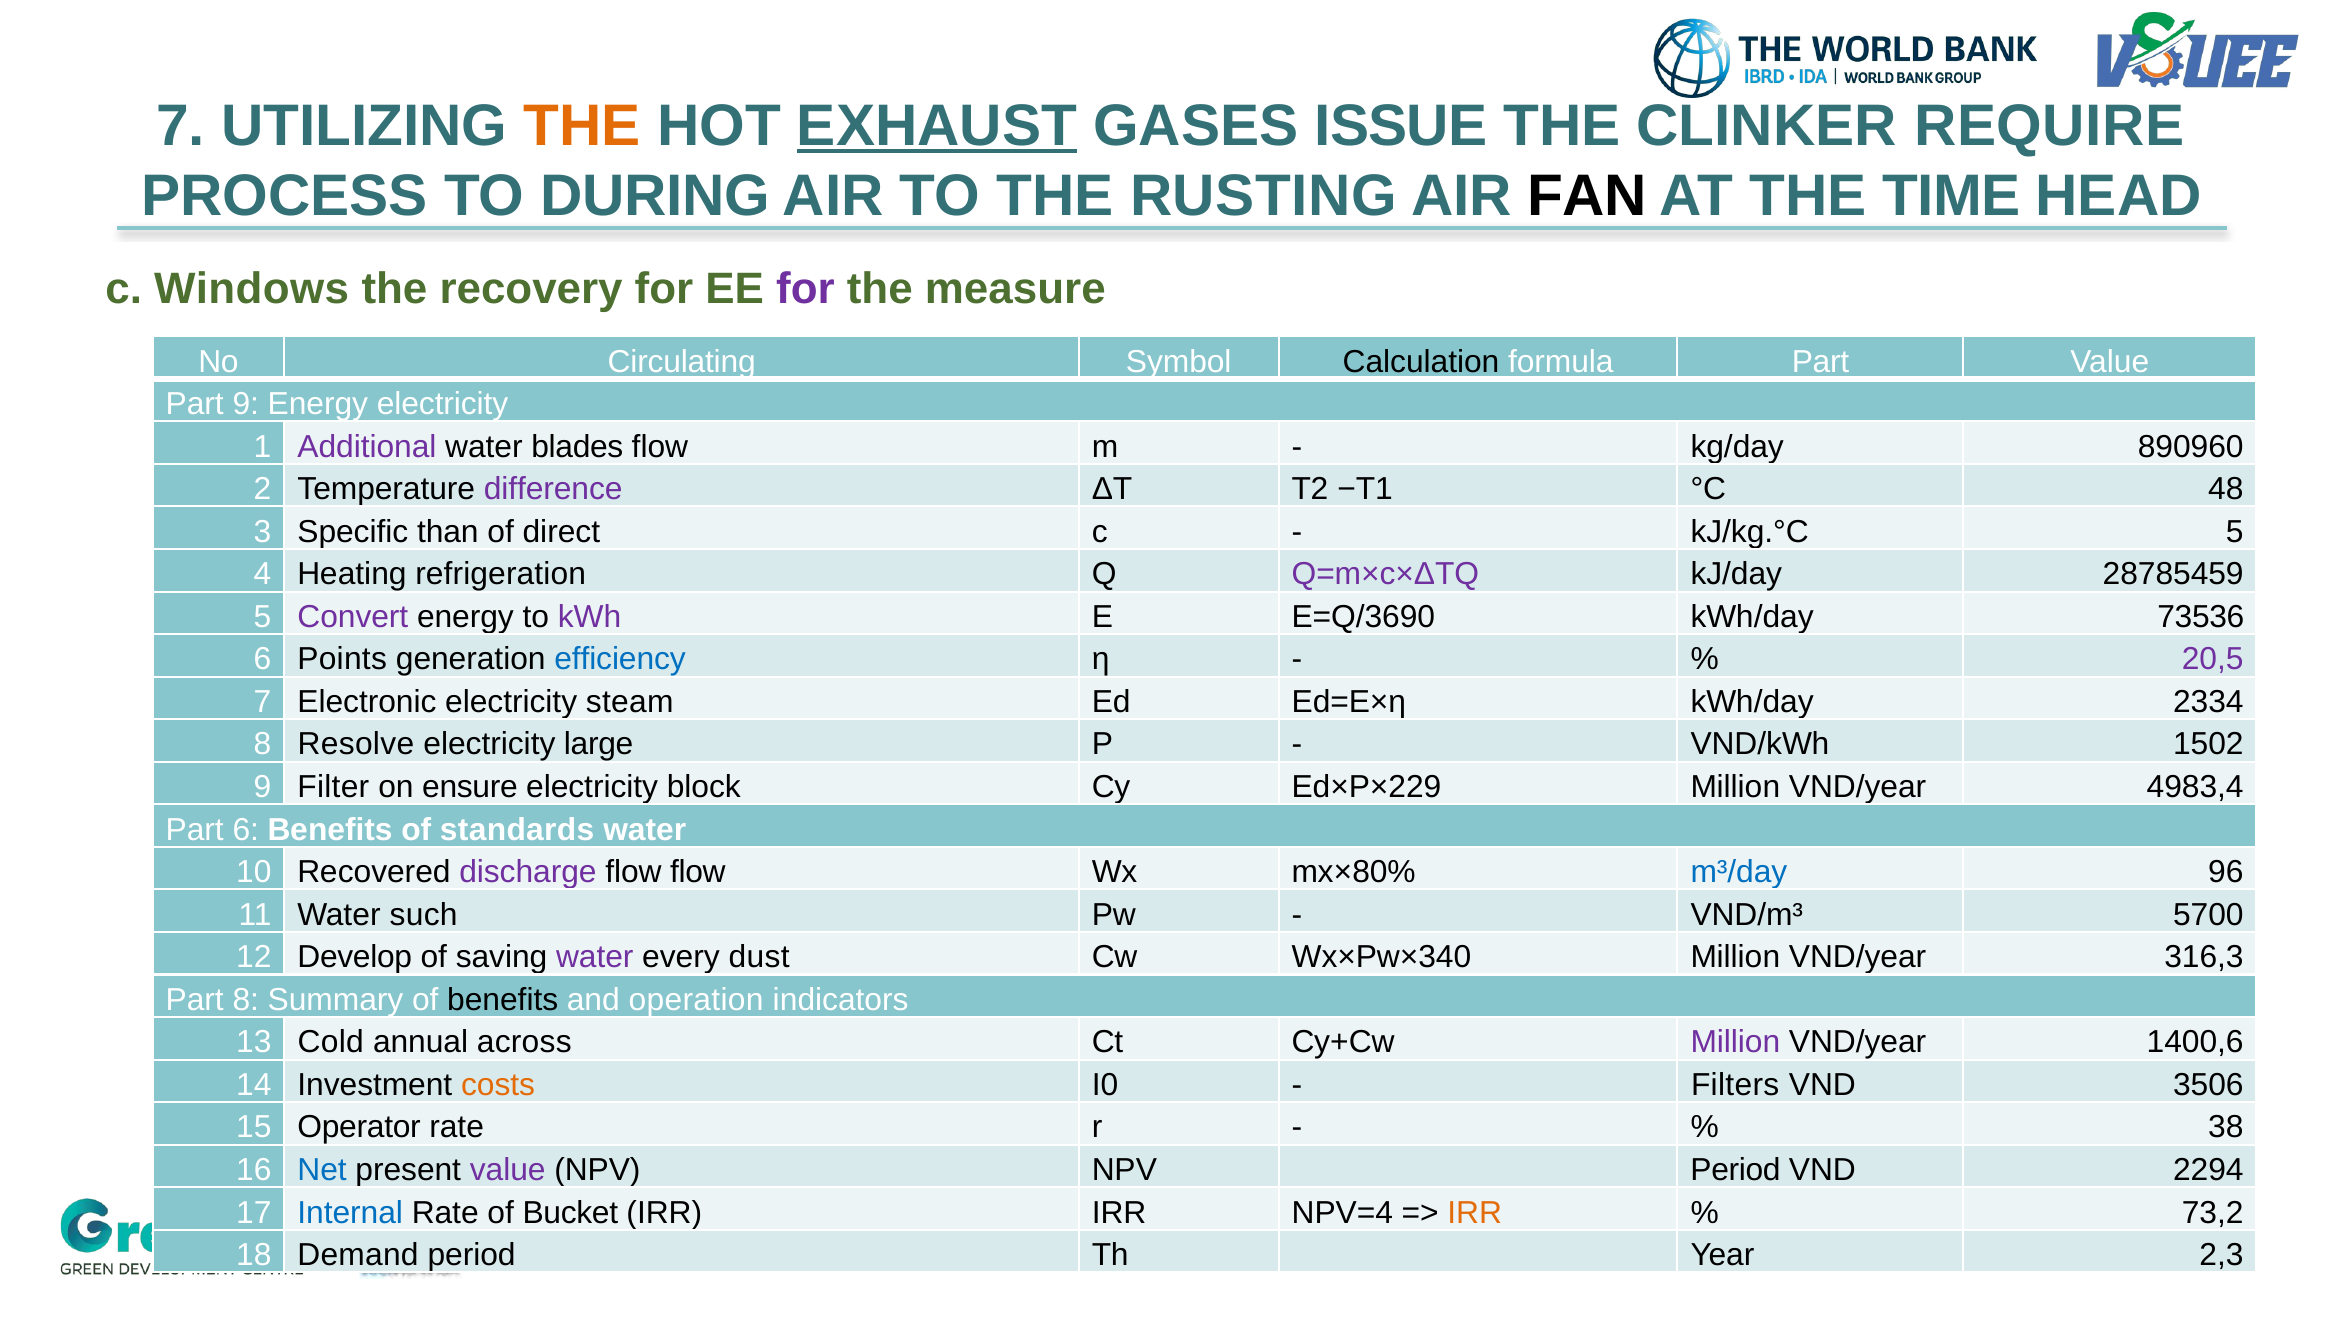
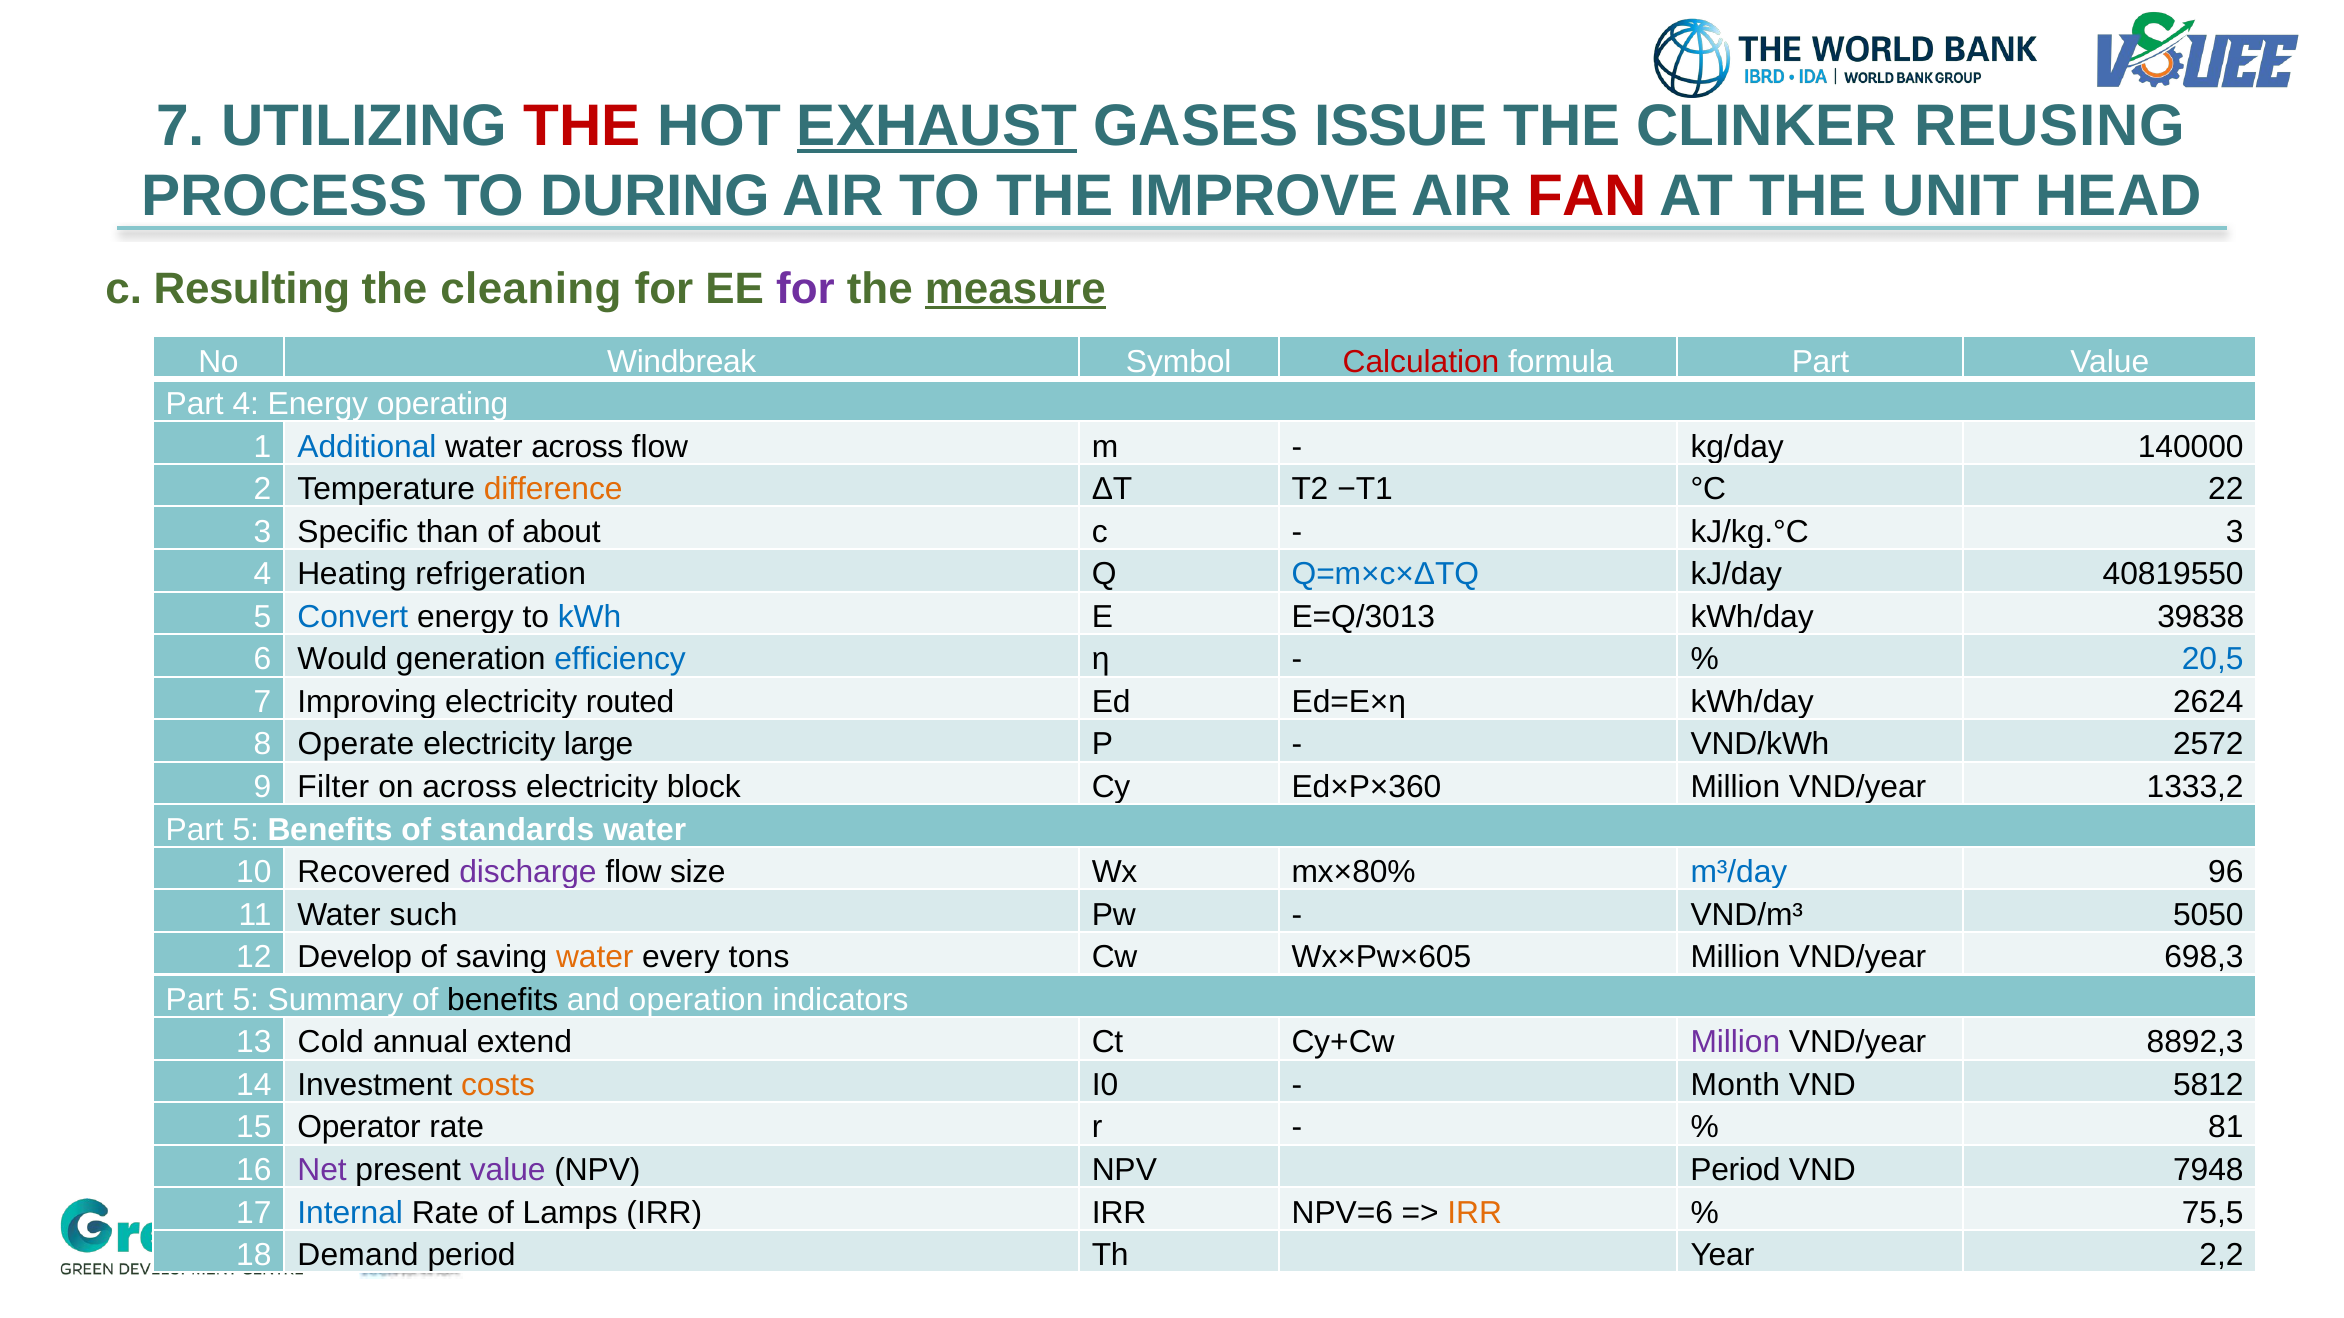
THE colour: orange -> red (582, 126)
REQUIRE: REQUIRE -> REUSING (2049, 126)
RUSTING: RUSTING -> IMPROVE (1264, 196)
FAN colour: black -> red (1587, 196)
TIME: TIME -> UNIT (1951, 196)
Windows: Windows -> Resulting (252, 289)
recovery: recovery -> cleaning (531, 289)
measure underline: none -> present (1015, 289)
Circulating: Circulating -> Windbreak (682, 362)
Calculation colour: black -> red (1421, 362)
Part 9: 9 -> 4 (246, 404)
Energy electricity: electricity -> operating (443, 404)
Additional colour: purple -> blue (367, 447)
water blades: blades -> across (577, 447)
890960: 890960 -> 140000 (2191, 447)
difference colour: purple -> orange (553, 489)
48: 48 -> 22 (2226, 489)
direct: direct -> about (561, 532)
kJ/kg.°C 5: 5 -> 3 (2235, 532)
Q=m×c×ΔTQ colour: purple -> blue (1385, 574)
28785459: 28785459 -> 40819550 (2173, 574)
Convert colour: purple -> blue (353, 617)
kWh colour: purple -> blue (590, 617)
E=Q/3690: E=Q/3690 -> E=Q/3013 (1363, 617)
73536: 73536 -> 39838 (2201, 617)
Points: Points -> Would (342, 660)
20,5 colour: purple -> blue (2213, 660)
Electronic: Electronic -> Improving (367, 702)
steam: steam -> routed (630, 702)
2334: 2334 -> 2624 (2208, 702)
Resolve: Resolve -> Operate (356, 745)
1502: 1502 -> 2572 (2208, 745)
on ensure: ensure -> across (470, 787)
Ed×P×229: Ed×P×229 -> Ed×P×360 (1366, 787)
4983,4: 4983,4 -> 1333,2 (2195, 787)
6: 6 -> 5 (246, 830)
flow flow: flow -> size (698, 872)
5700: 5700 -> 5050 (2208, 915)
water colour: purple -> orange (595, 958)
dust: dust -> tons (759, 958)
Wx×Pw×340: Wx×Pw×340 -> Wx×Pw×605 (1381, 958)
316,3: 316,3 -> 698,3 (2204, 958)
8: 8 -> 5 (246, 1000)
across: across -> extend (524, 1043)
1400,6: 1400,6 -> 8892,3 (2195, 1043)
Filters: Filters -> Month (1735, 1085)
3506: 3506 -> 5812 (2208, 1085)
38: 38 -> 81 (2226, 1128)
Net colour: blue -> purple (322, 1170)
2294: 2294 -> 7948 (2208, 1170)
Bucket: Bucket -> Lamps (570, 1213)
NPV=4: NPV=4 -> NPV=6 (1342, 1213)
73,2: 73,2 -> 75,5 (2213, 1213)
2,3: 2,3 -> 2,2 (2221, 1256)
